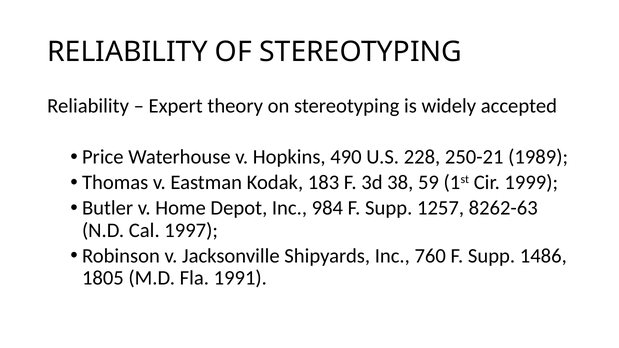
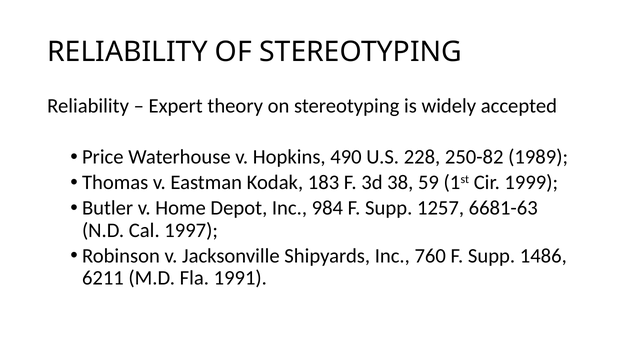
250-21: 250-21 -> 250-82 (474, 157)
8262-63: 8262-63 -> 6681-63 (503, 208)
1805: 1805 -> 6211 (103, 278)
